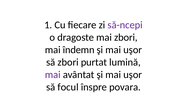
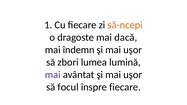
să-ncepi colour: purple -> orange (125, 25)
mai zbori: zbori -> dacă (126, 37)
purtat: purtat -> lumea (94, 62)
înspre povara: povara -> fiecare (125, 87)
